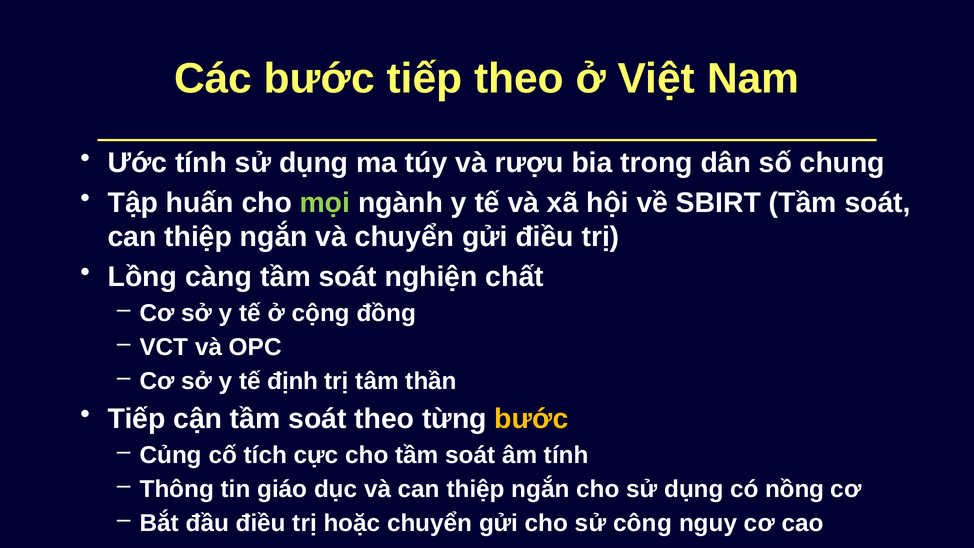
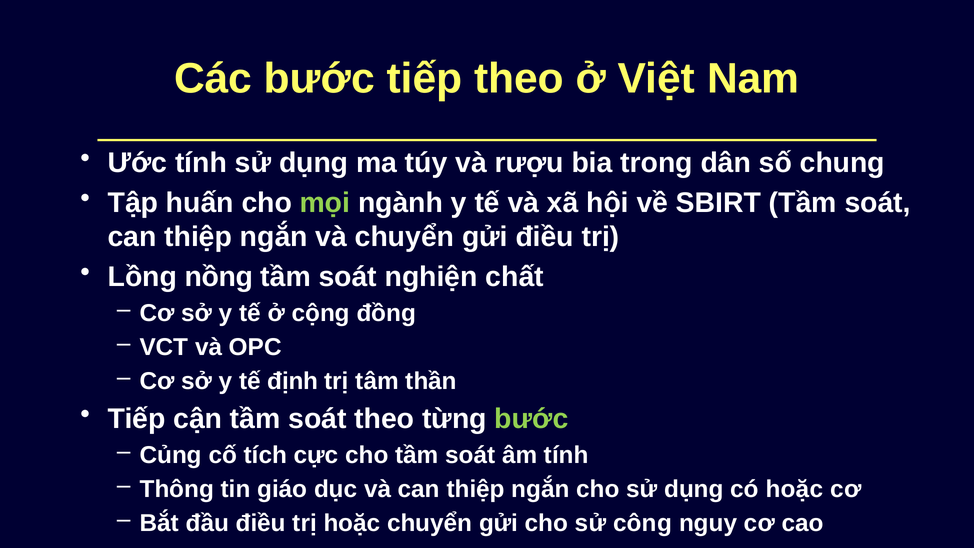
càng: càng -> nồng (219, 277)
bước colour: yellow -> light green (531, 419)
có nồng: nồng -> hoặc (794, 489)
